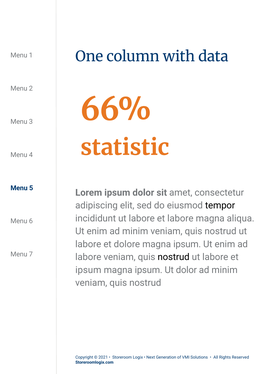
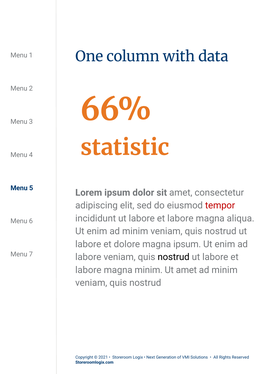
tempor colour: black -> red (220, 205)
ipsum: ipsum -> labore (88, 269)
ipsum: ipsum -> minim (149, 269)
Ut dolor: dolor -> amet (186, 269)
